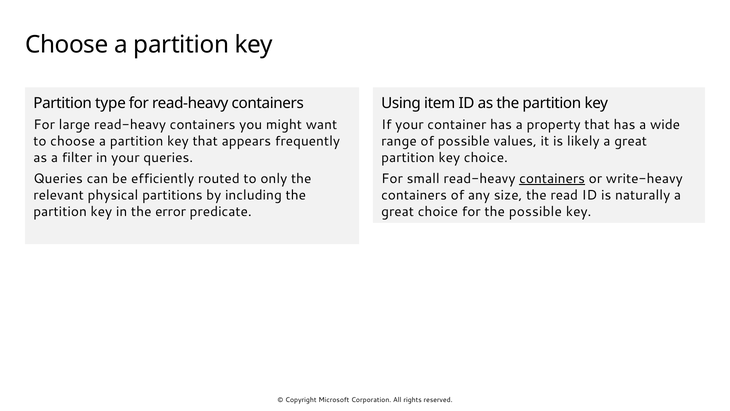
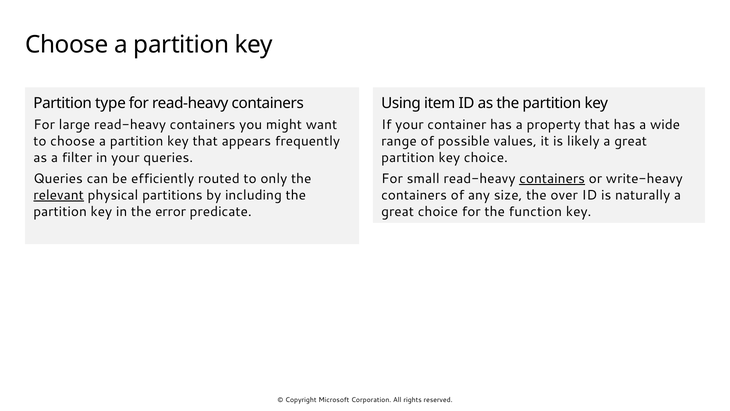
relevant underline: none -> present (59, 195)
read: read -> over (564, 195)
the possible: possible -> function (535, 211)
